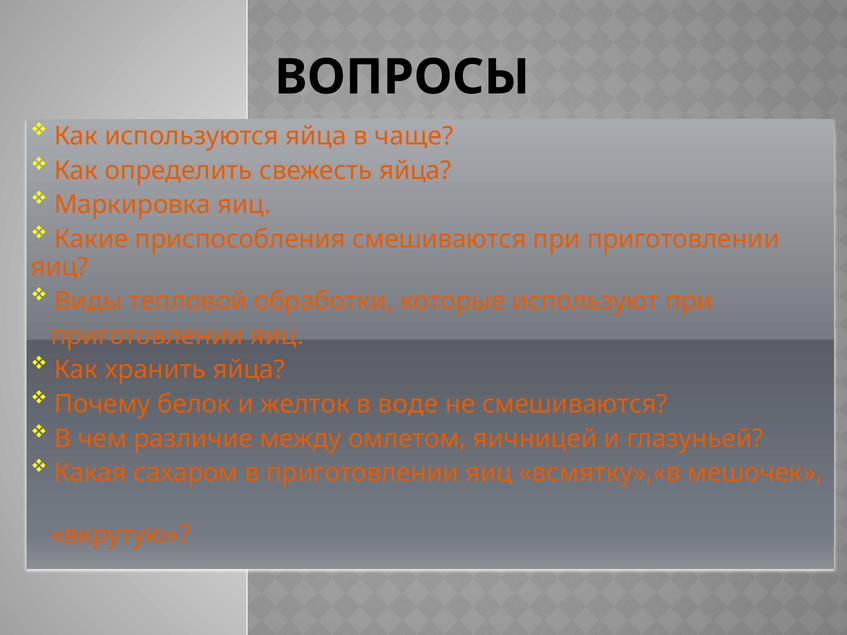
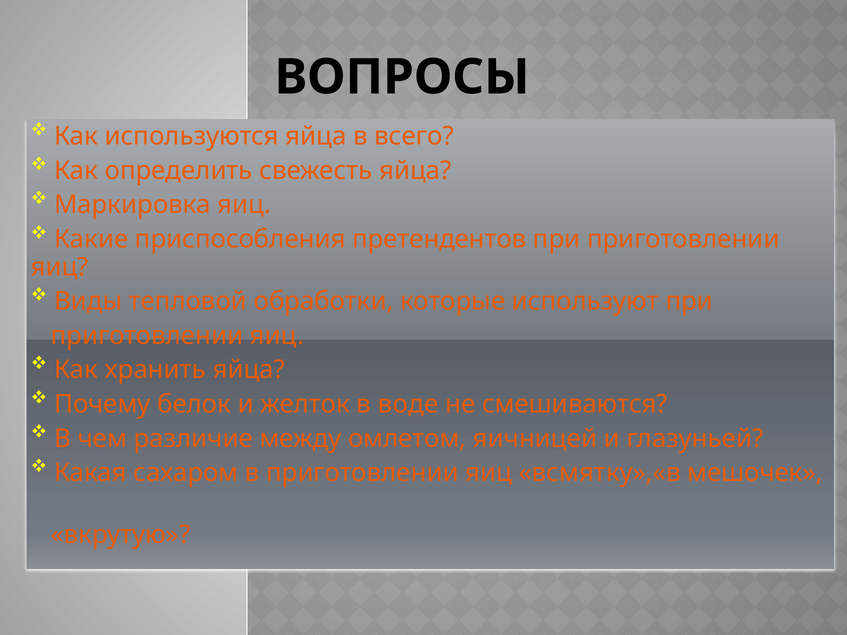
чаще: чаще -> всего (414, 136)
приспособления смешиваются: смешиваются -> претендентов (439, 239)
